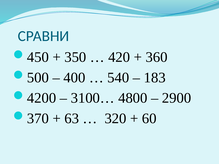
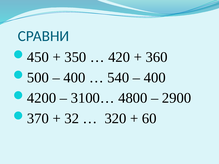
183: 183 -> 400 (155, 78)
63: 63 -> 32 (72, 119)
